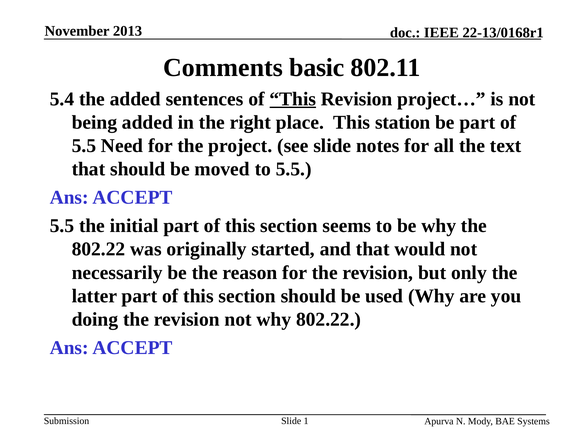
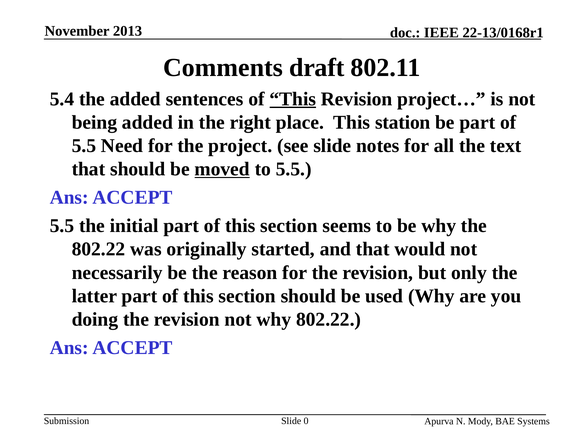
basic: basic -> draft (317, 68)
moved underline: none -> present (222, 169)
1: 1 -> 0 (306, 421)
